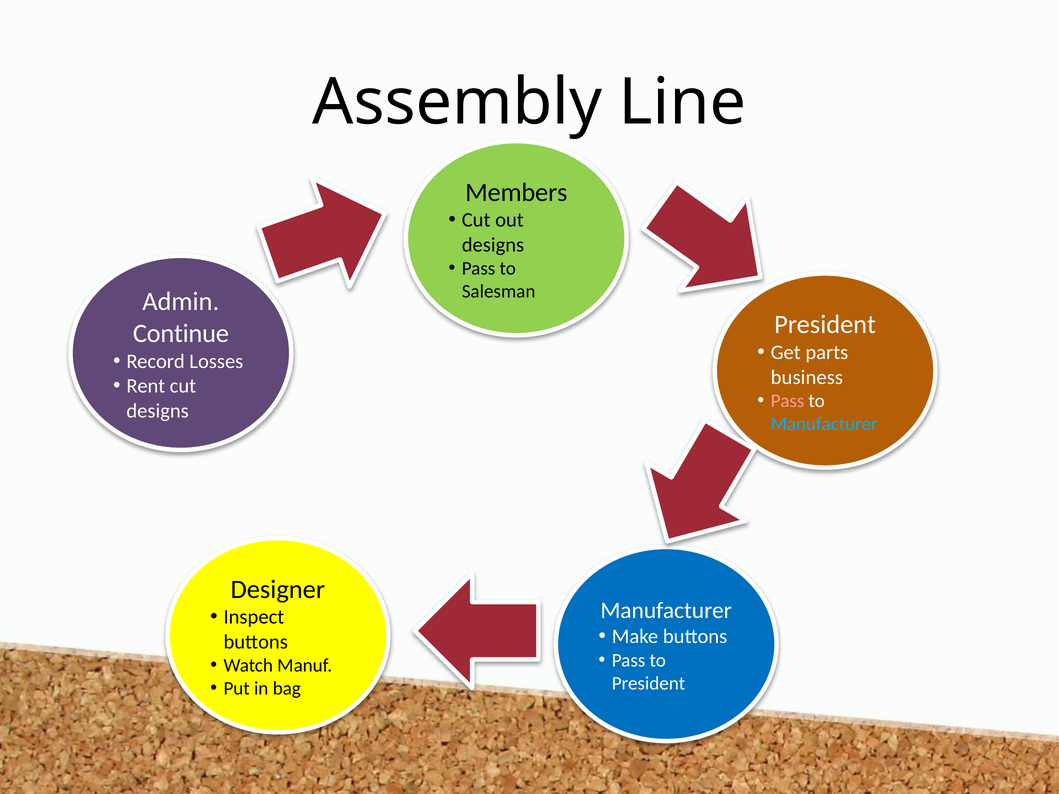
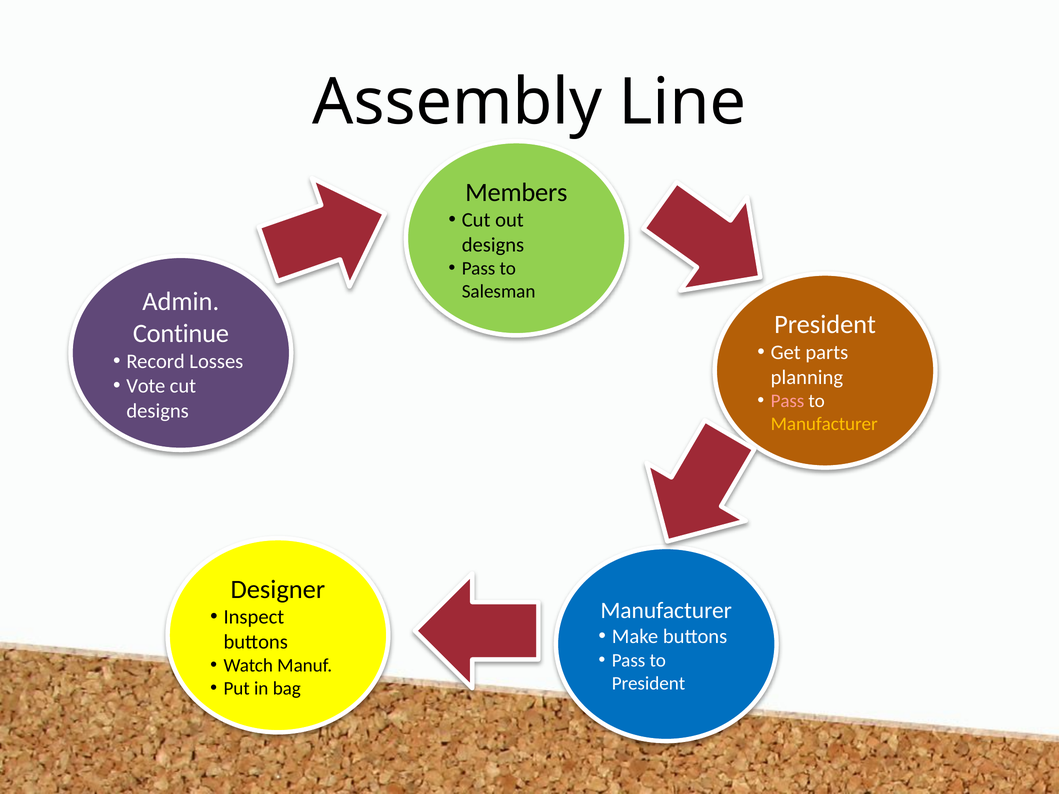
business: business -> planning (807, 377)
Rent: Rent -> Vote (146, 386)
Manufacturer colour: light blue -> yellow (824, 424)
